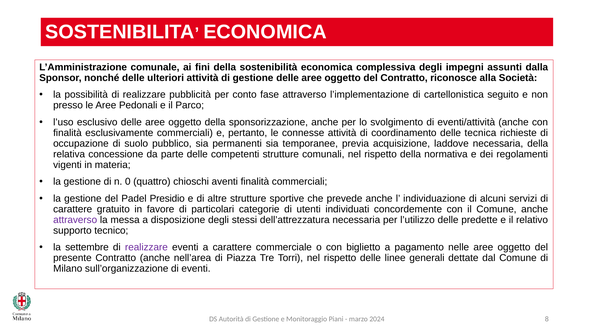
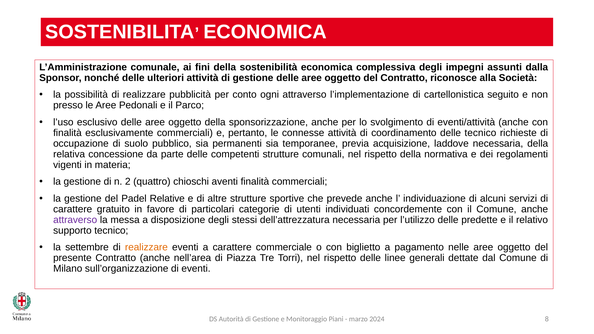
fase: fase -> ogni (270, 95)
delle tecnica: tecnica -> tecnico (480, 133)
0: 0 -> 2 (128, 182)
Presidio: Presidio -> Relative (167, 199)
realizzare colour: purple -> orange (146, 247)
